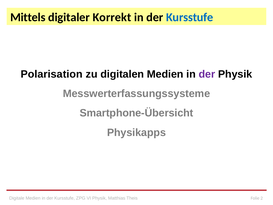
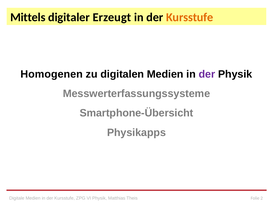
Korrekt: Korrekt -> Erzeugt (112, 17)
Kursstufe colour: blue -> orange (190, 17)
Polarisation: Polarisation -> Homogenen (52, 74)
